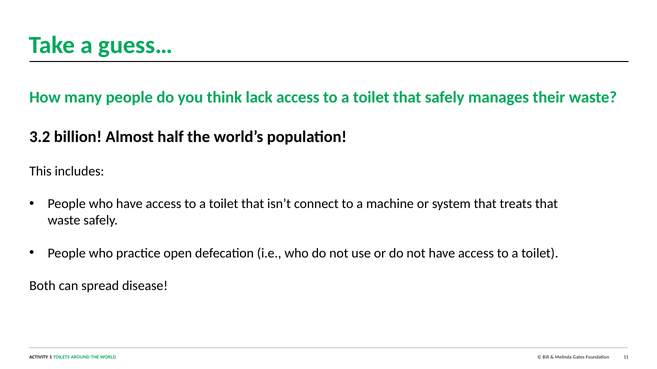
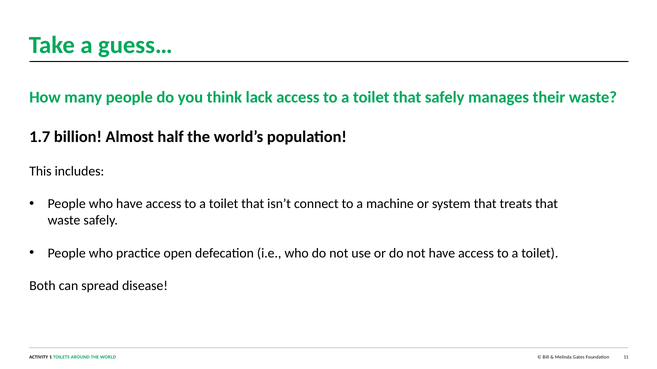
3.2: 3.2 -> 1.7 (40, 137)
